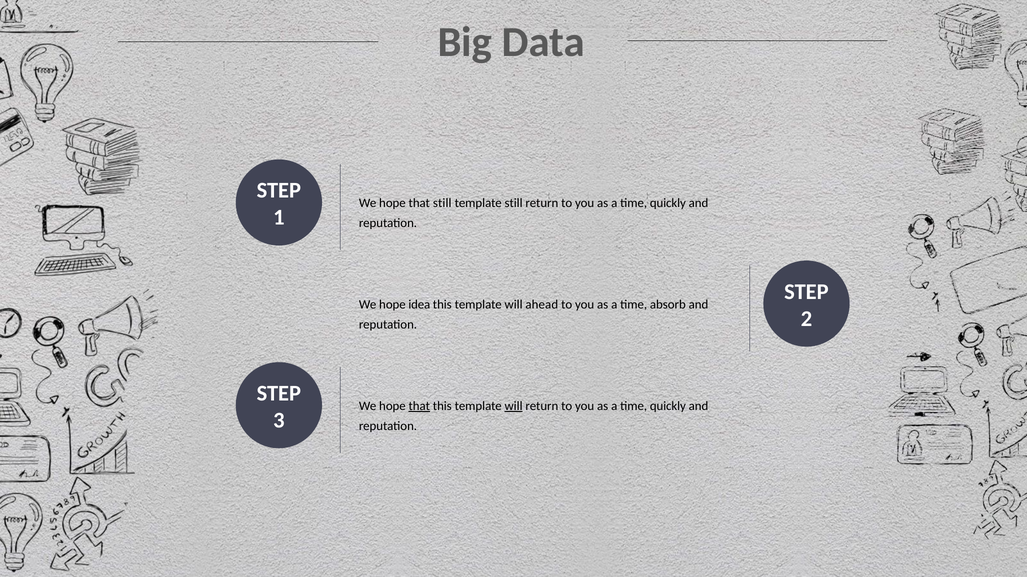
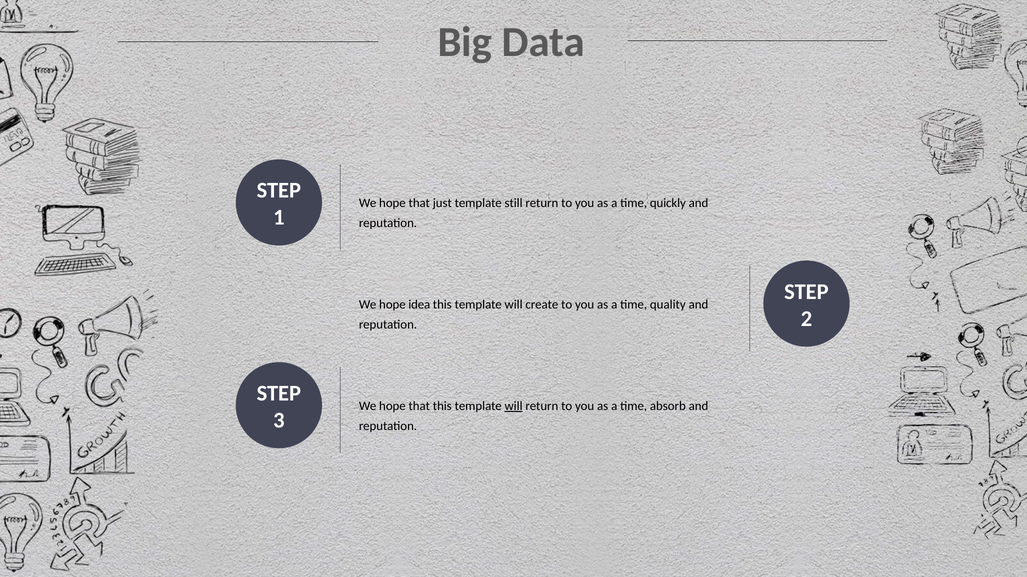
that still: still -> just (442, 203)
ahead: ahead -> create (542, 305)
absorb: absorb -> quality (668, 305)
that underline: present -> none (419, 406)
quickly: quickly -> absorb (668, 406)
